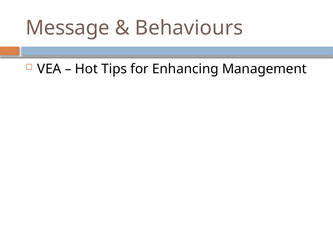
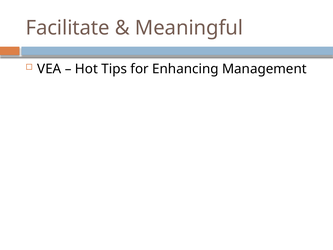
Message: Message -> Facilitate (68, 28)
Behaviours: Behaviours -> Meaningful (189, 28)
